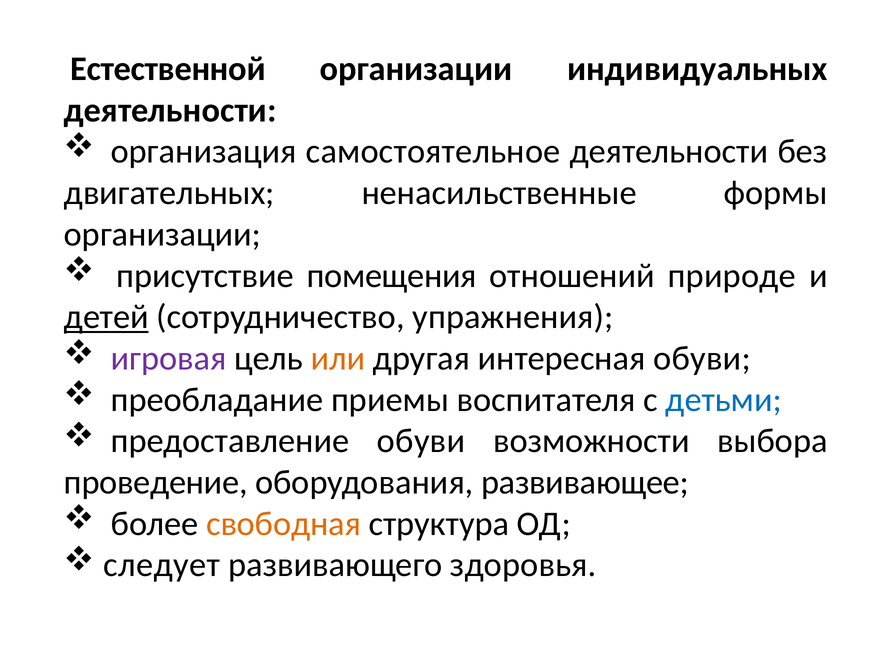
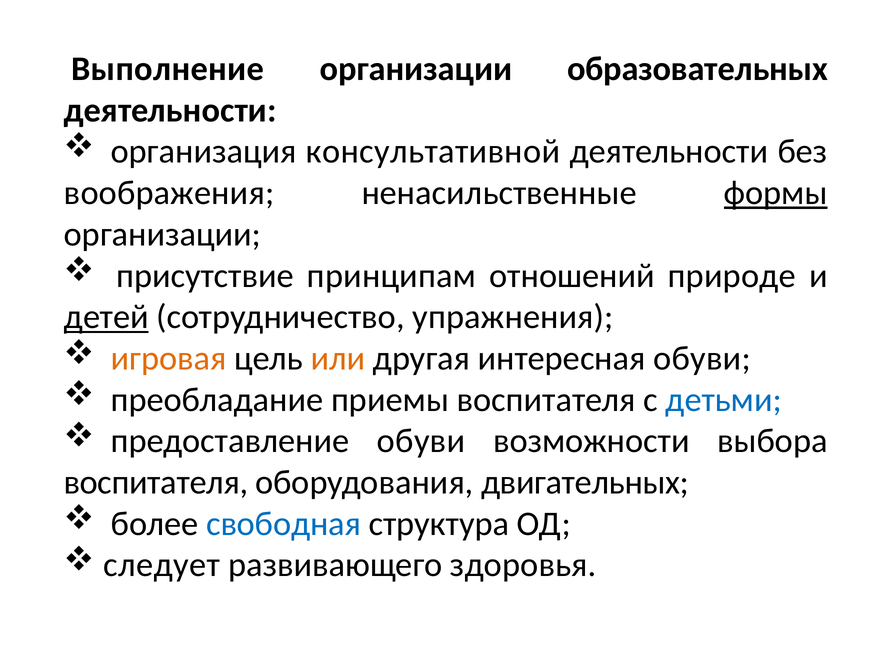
Естественной: Естественной -> Выполнение (168, 69)
индивидуальных: индивидуальных -> образовательных (697, 69)
самостоятельное: самостоятельное -> консультативной (433, 152)
двигательных: двигательных -> воображения (169, 193)
формы underline: none -> present (776, 193)
помещения: помещения -> принципам (392, 276)
игровая colour: purple -> orange (169, 358)
проведение: проведение -> воспитателя (156, 482)
развивающее: развивающее -> двигательных (585, 482)
свободная colour: orange -> blue (284, 523)
